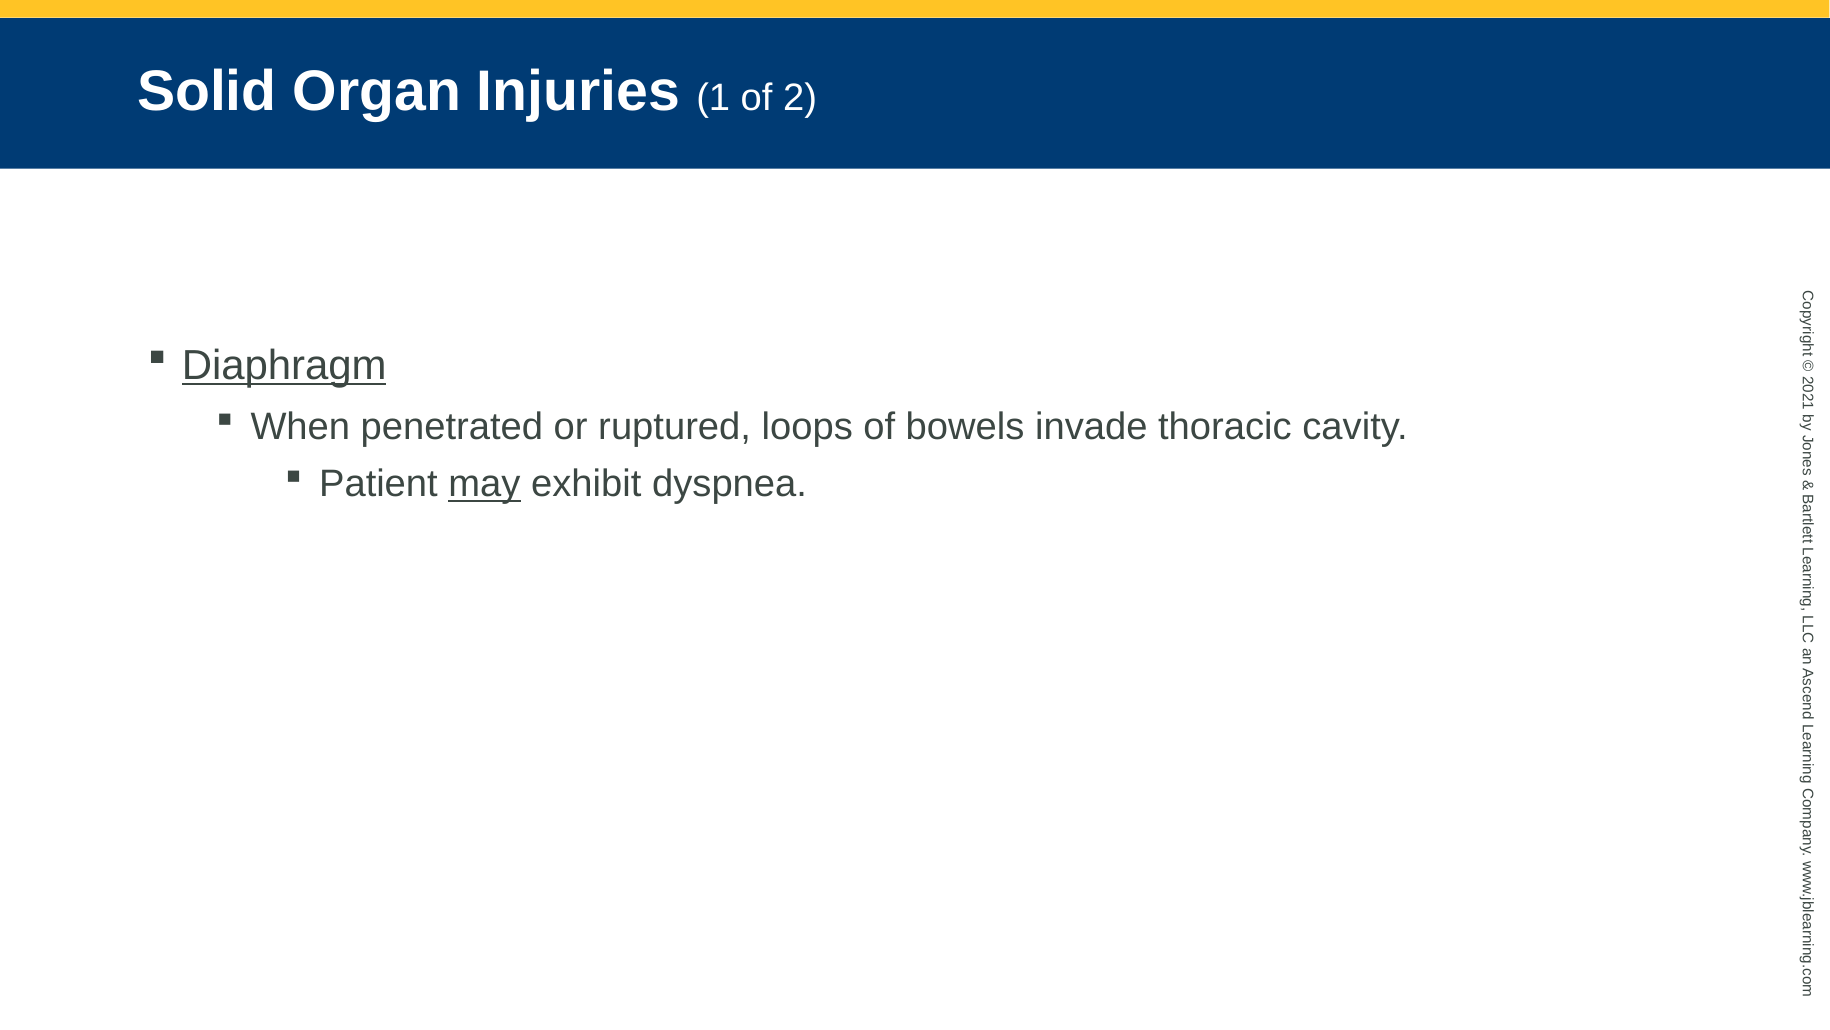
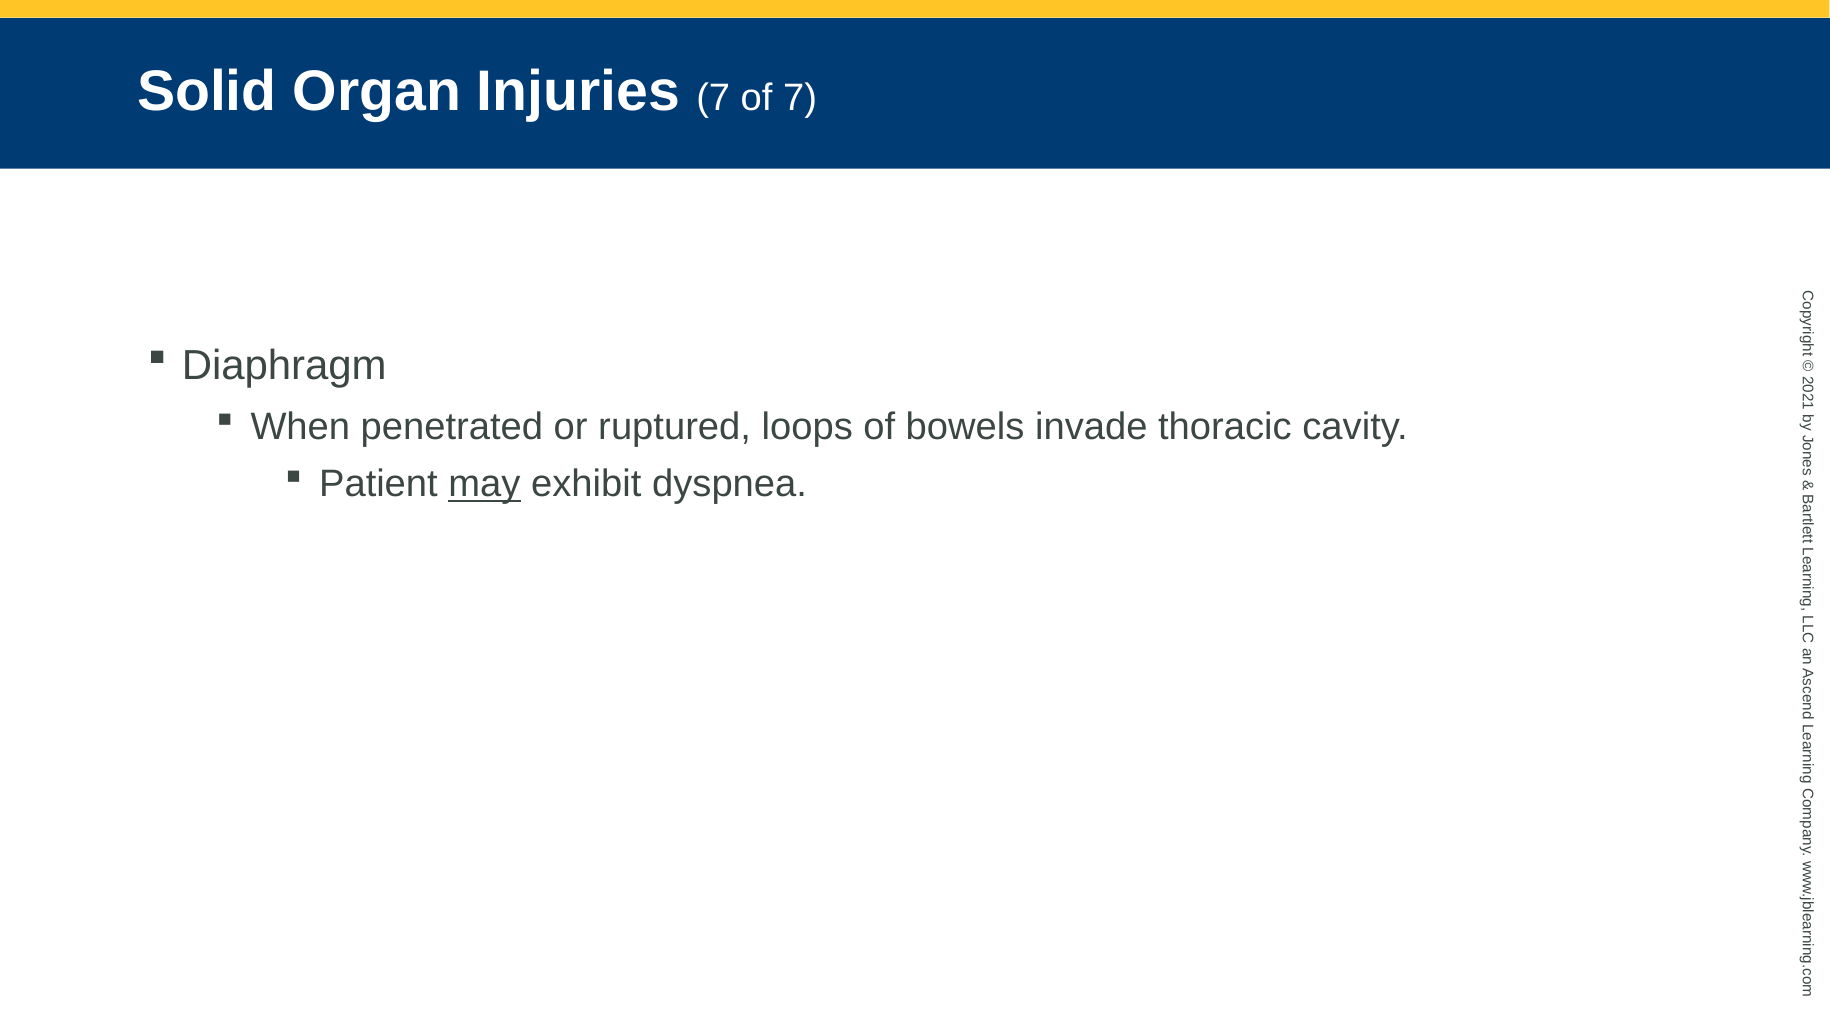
Injuries 1: 1 -> 7 (713, 98)
of 2: 2 -> 7 (800, 98)
Diaphragm underline: present -> none (284, 366)
